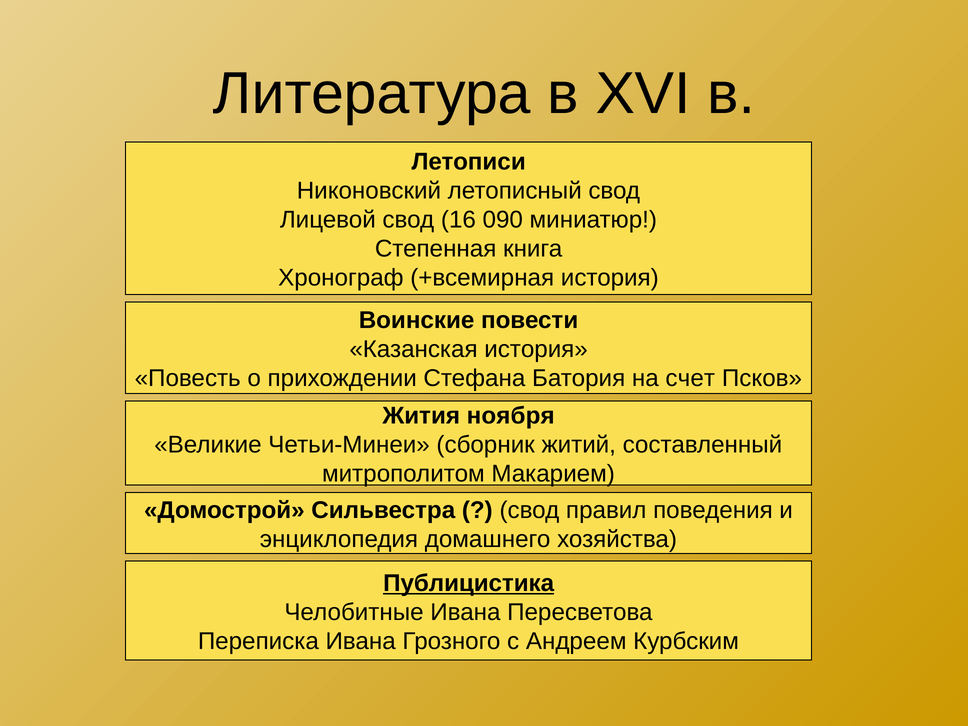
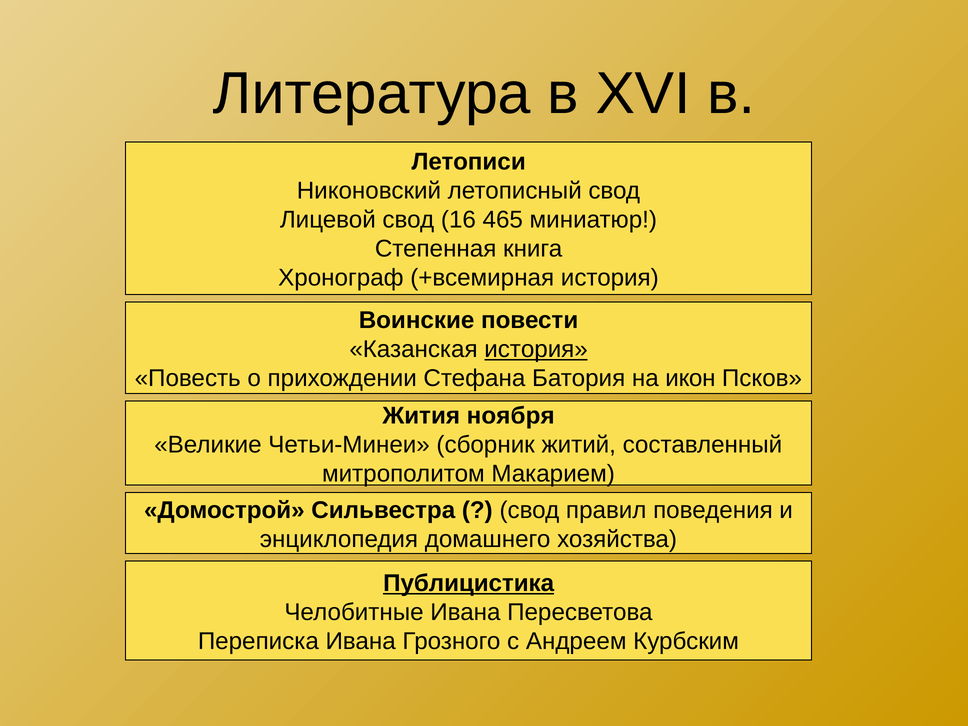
090: 090 -> 465 (503, 220)
история underline: none -> present (536, 349)
счет: счет -> икон (690, 378)
